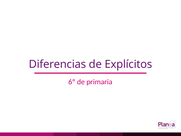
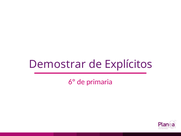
Diferencias: Diferencias -> Demostrar (57, 64)
